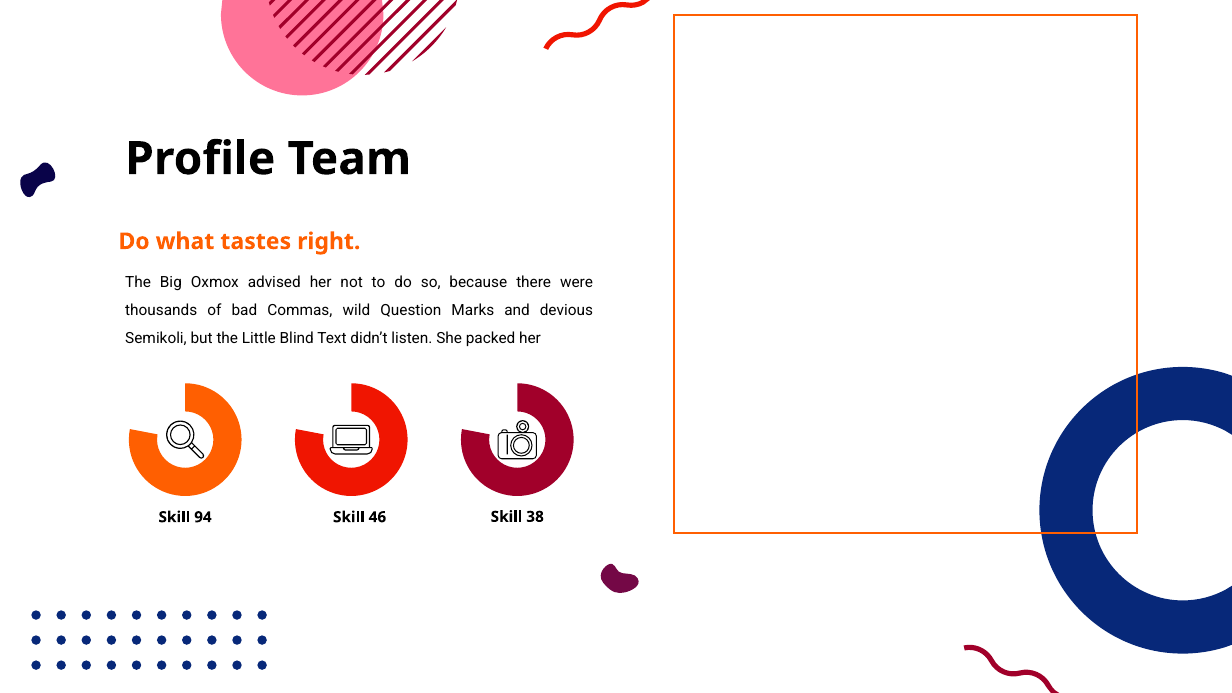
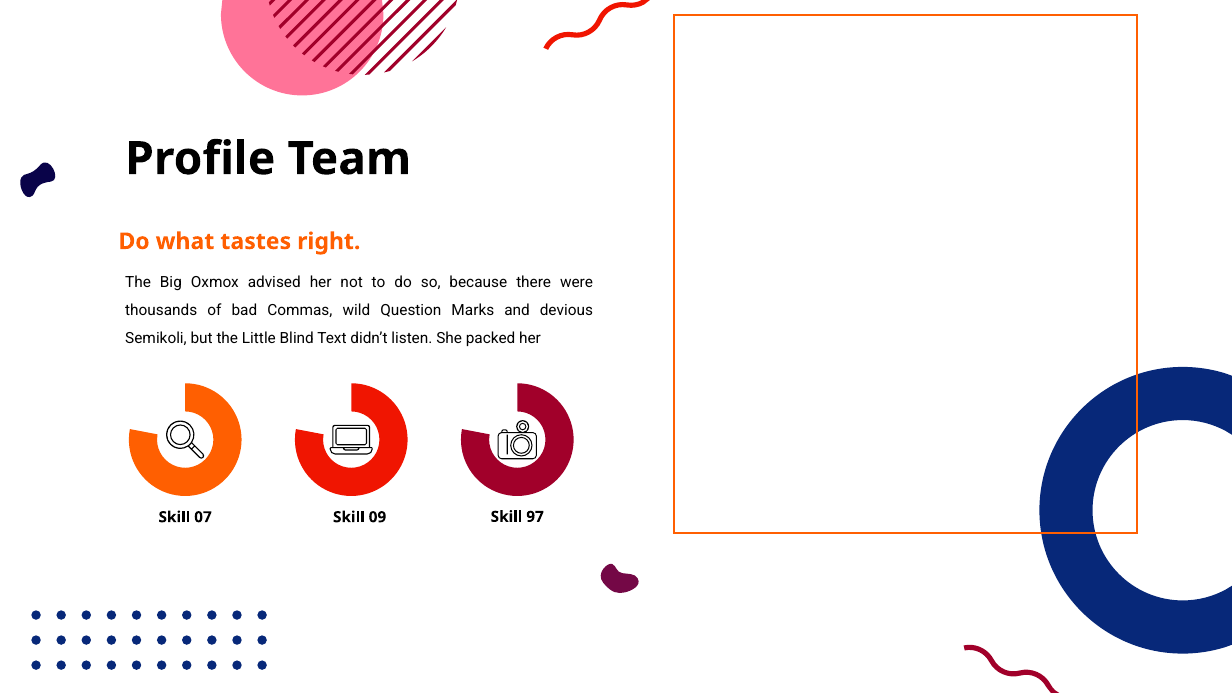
94: 94 -> 07 (203, 517)
46: 46 -> 09 (377, 517)
38: 38 -> 97 (535, 517)
